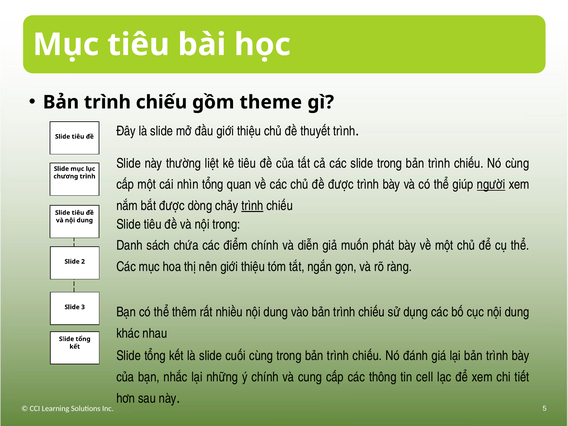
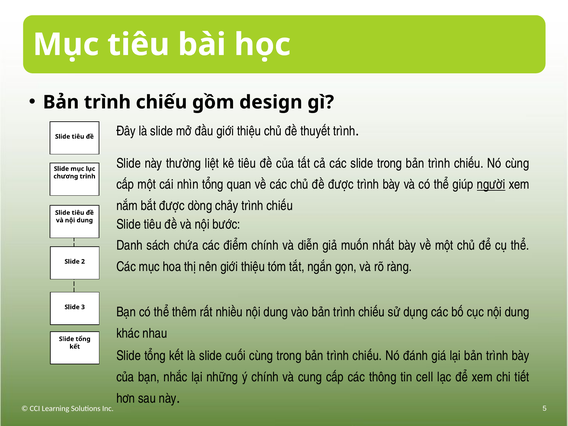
theme: theme -> design (271, 102)
trình underline: present -> none (252, 206)
nội trong: trong -> bước (226, 224)
phát: phát -> nhất (383, 245)
